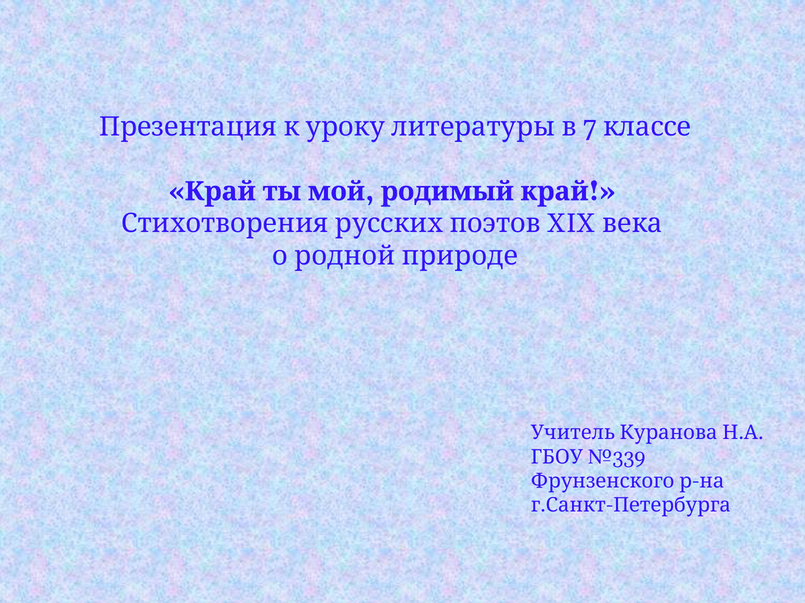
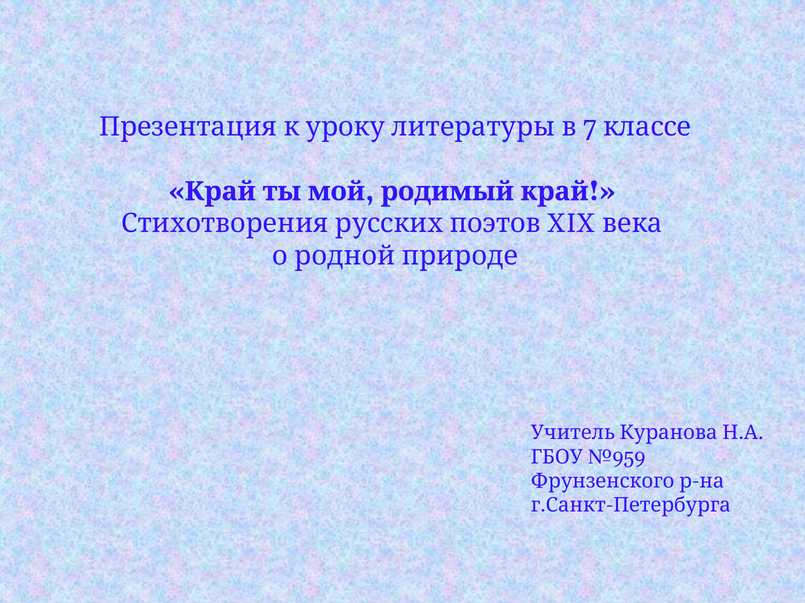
№339: №339 -> №959 (617, 458)
